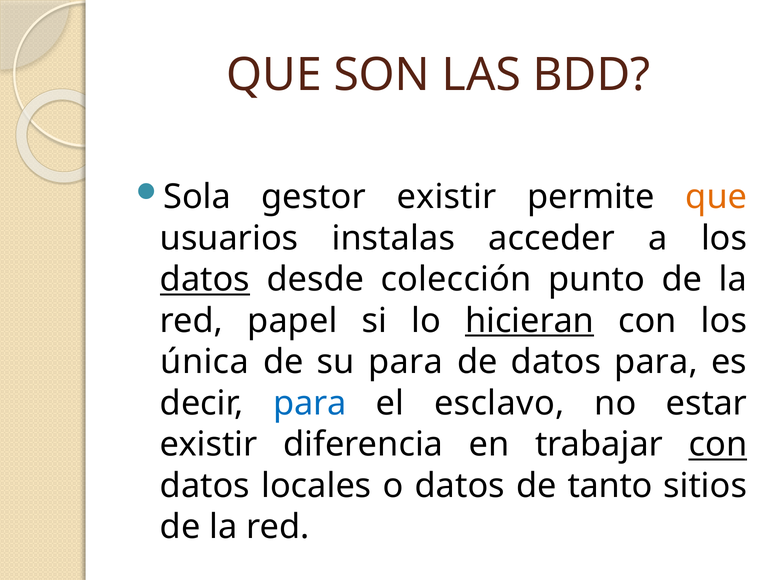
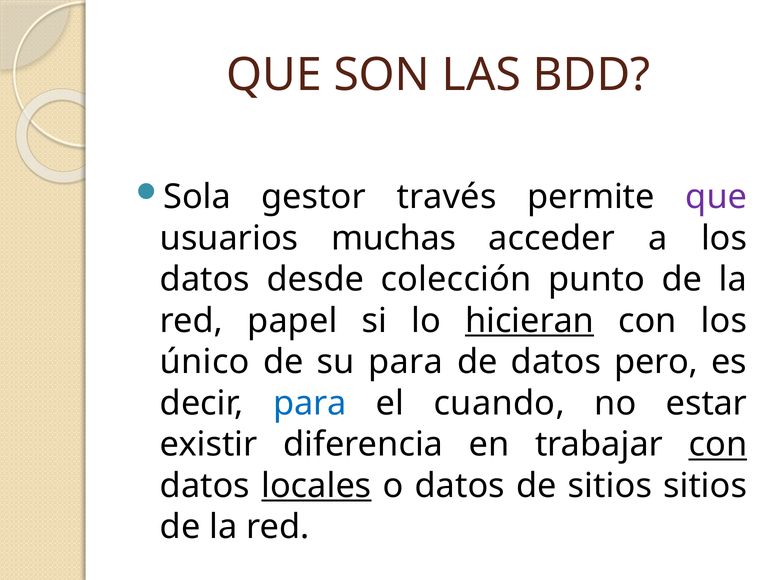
gestor existir: existir -> través (447, 197)
que colour: orange -> purple (716, 197)
instalas: instalas -> muchas (394, 238)
datos underline: present -> none (205, 279)
única: única -> único (205, 362)
datos para: para -> pero (656, 362)
esclavo: esclavo -> cuando (499, 403)
locales underline: none -> present (316, 486)
de tanto: tanto -> sitios (610, 486)
